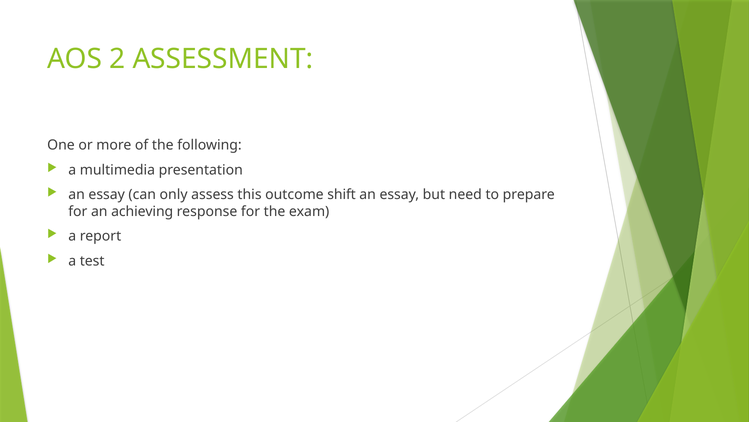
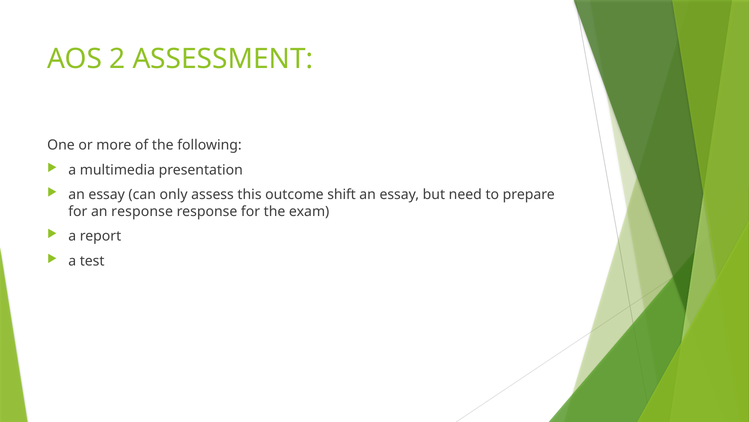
an achieving: achieving -> response (142, 211)
